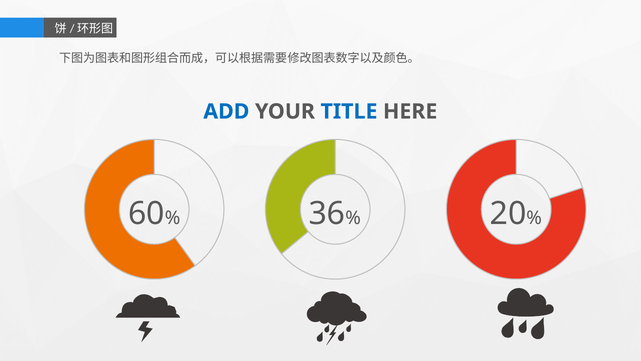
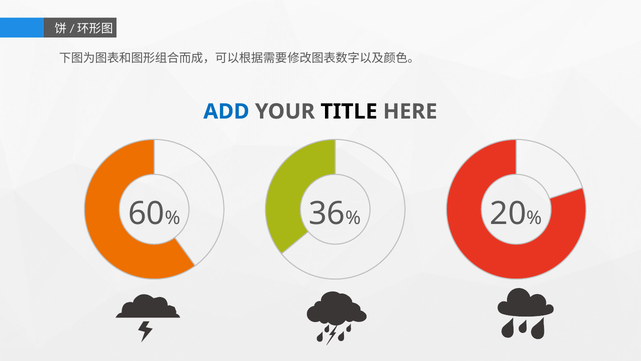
TITLE colour: blue -> black (349, 111)
